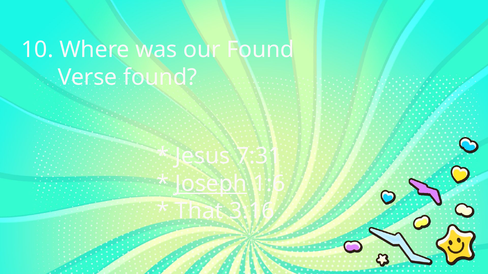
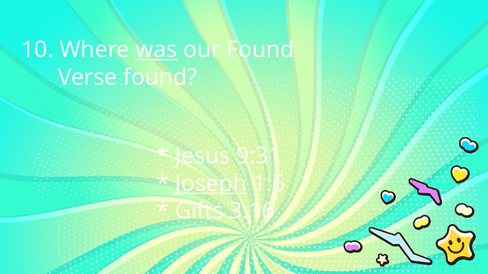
was underline: none -> present (156, 50)
7:31: 7:31 -> 9:31 (259, 156)
That: That -> Gifts (199, 211)
